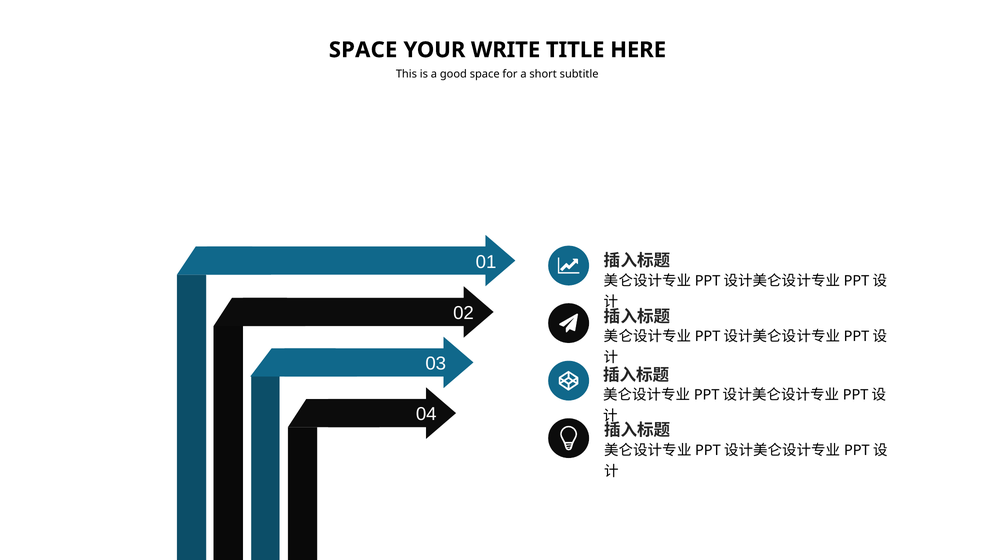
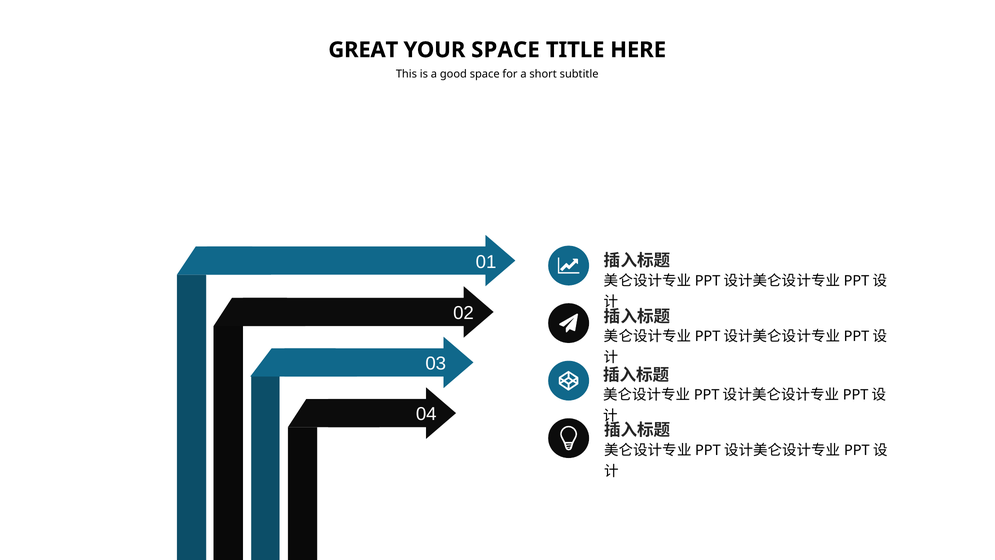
SPACE: SPACE -> GREAT (363, 50)
YOUR WRITE: WRITE -> SPACE (505, 50)
